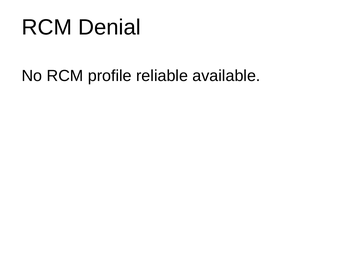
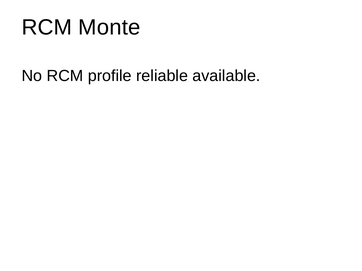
Denial: Denial -> Monte (109, 27)
